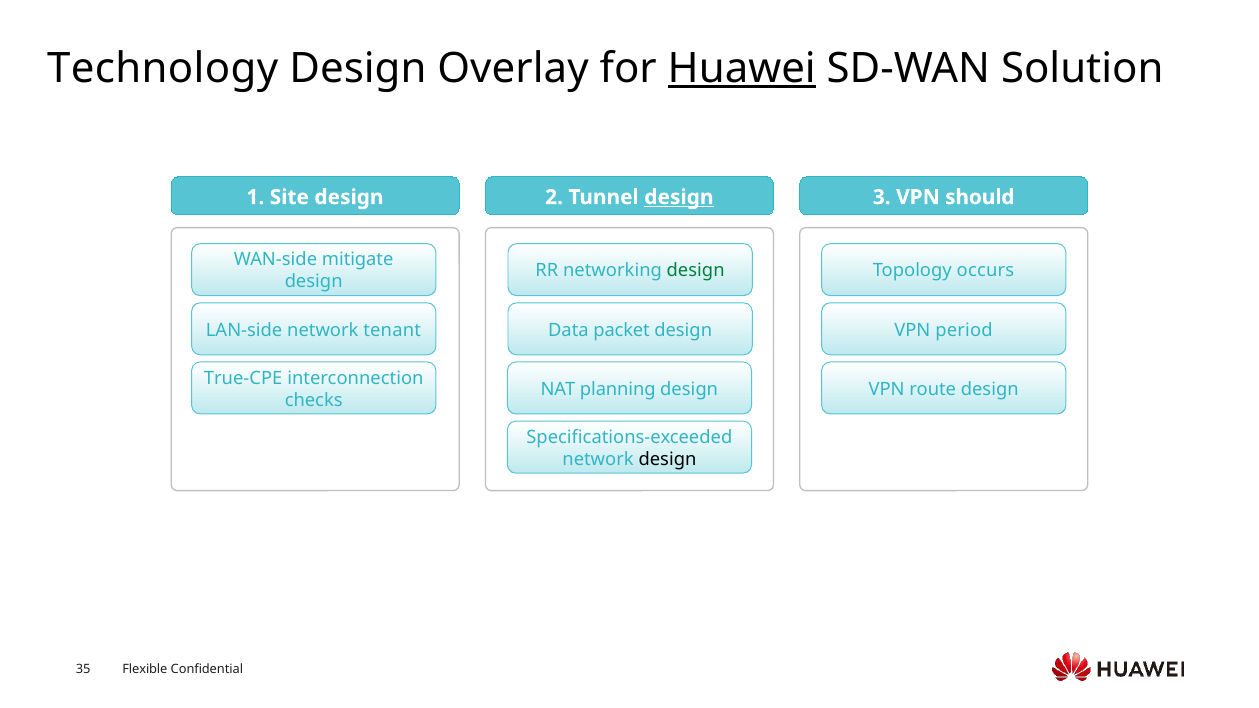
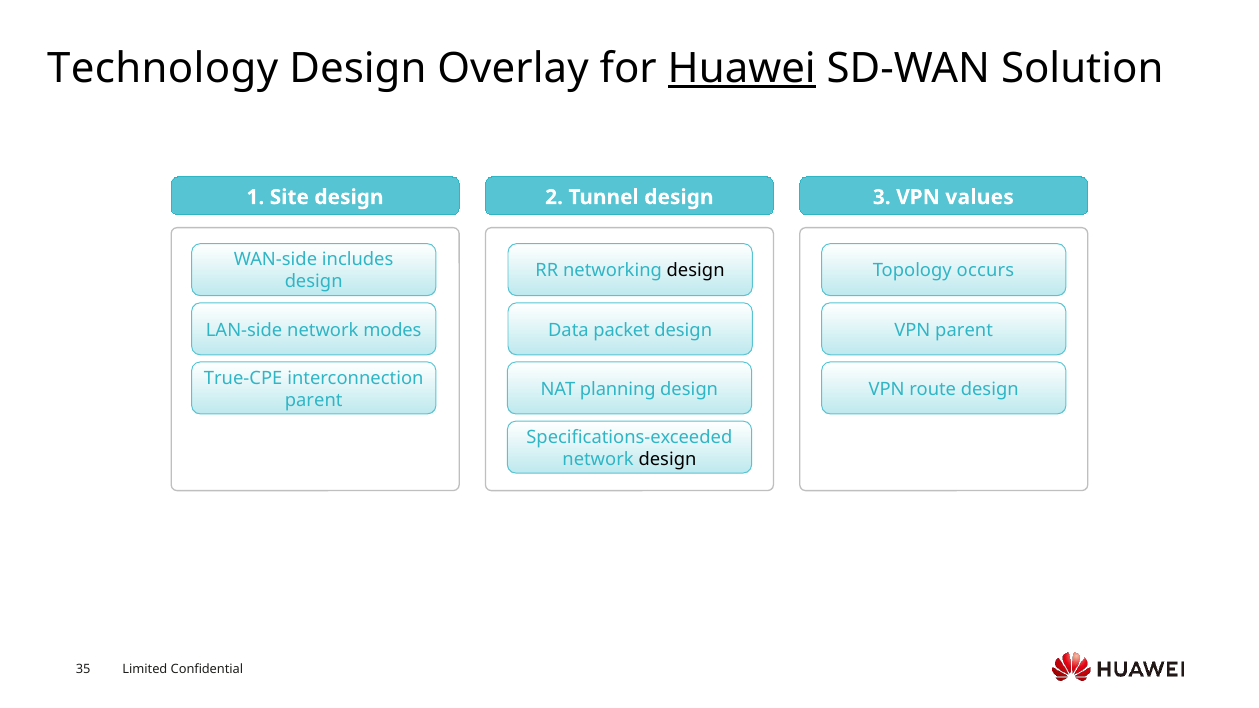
design underline: present -> none (679, 197)
should: should -> values (980, 197)
mitigate: mitigate -> includes (358, 260)
design colour: green -> black (696, 271)
tenant: tenant -> modes (392, 330)
VPN period: period -> parent (964, 330)
checks: checks -> parent (314, 400)
Flexible: Flexible -> Limited (145, 670)
